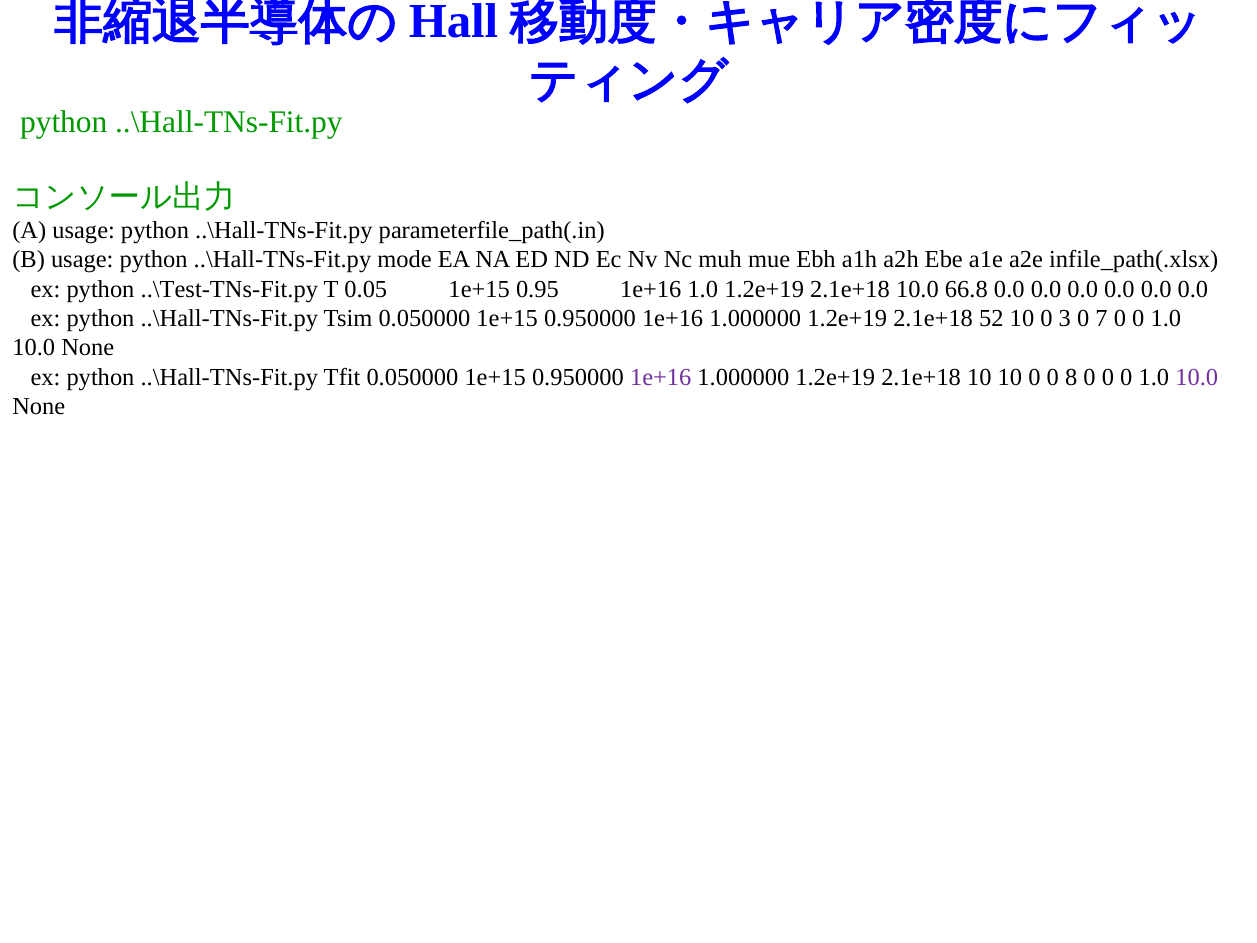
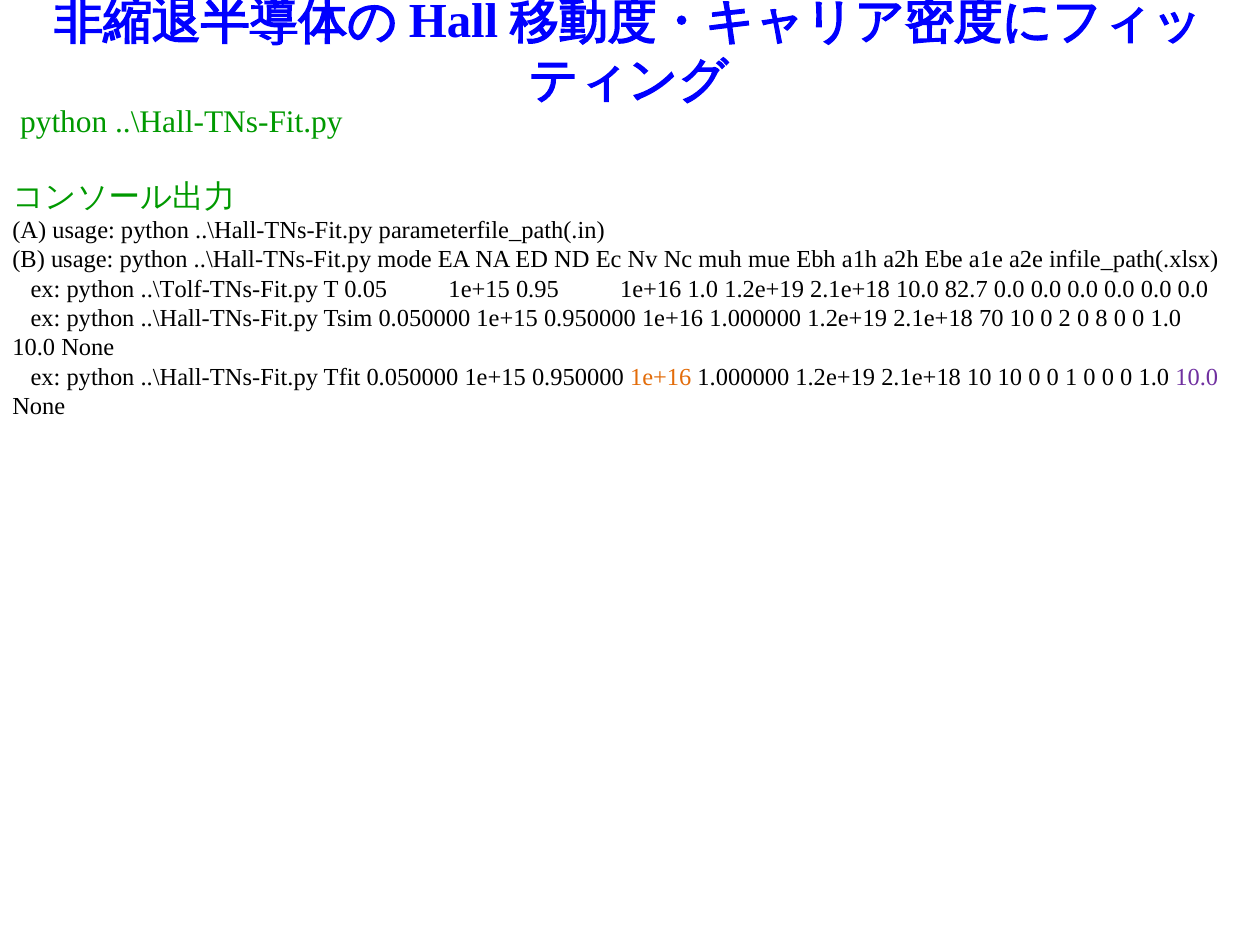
..\Test-TNs-Fit.py: ..\Test-TNs-Fit.py -> ..\Tolf-TNs-Fit.py (229, 289)
66.8: 66.8 -> 82.7 (966, 289)
52: 52 -> 70 (991, 318)
3: 3 -> 2 (1065, 318)
7: 7 -> 8 (1102, 318)
1e+16 colour: purple -> orange (661, 377)
8: 8 -> 1 (1071, 377)
